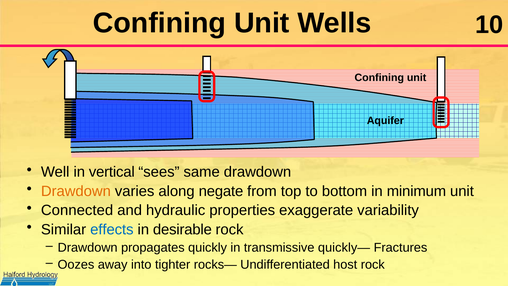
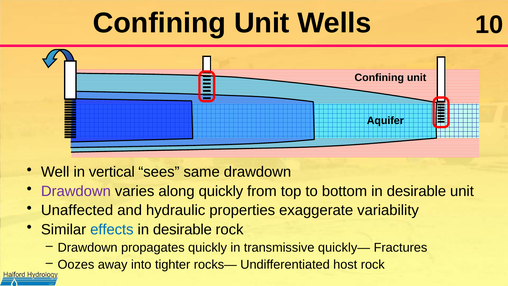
Drawdown colour: orange -> purple (76, 191)
along negate: negate -> quickly (221, 191)
bottom in minimum: minimum -> desirable (416, 191)
Connected: Connected -> Unaffected (77, 210)
